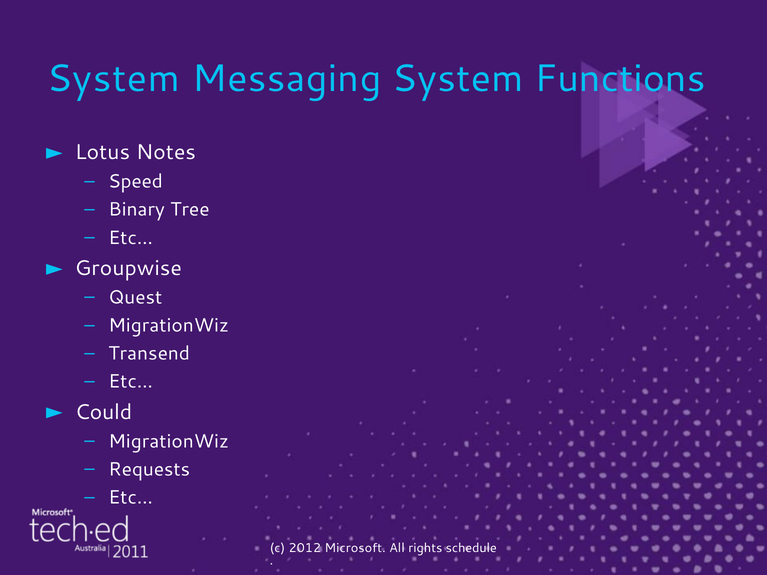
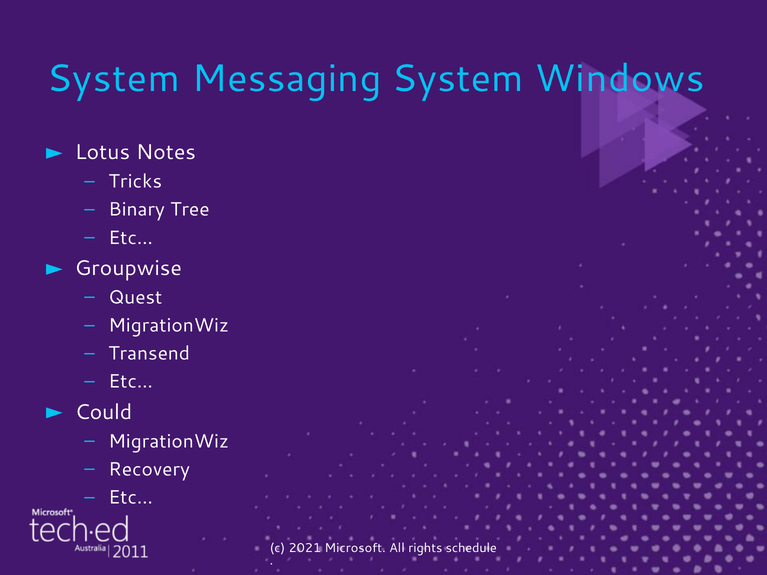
Functions: Functions -> Windows (620, 79)
Speed: Speed -> Tricks (135, 182)
Requests: Requests -> Recovery (149, 470)
2012: 2012 -> 2021 (305, 548)
